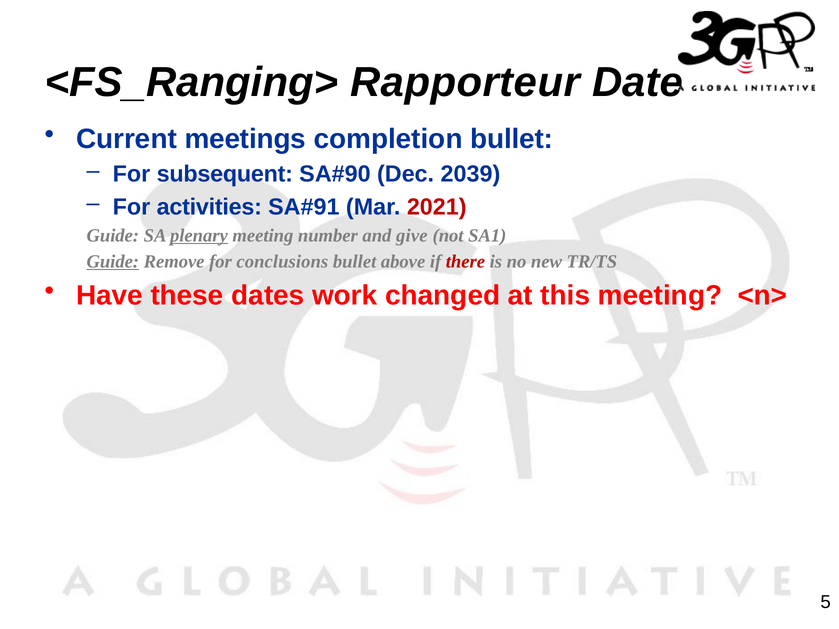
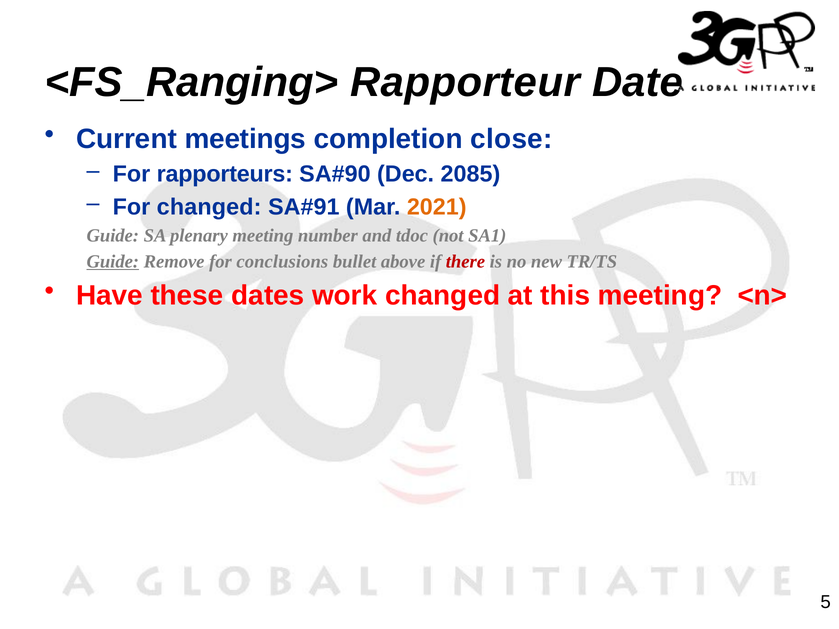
completion bullet: bullet -> close (511, 139)
subsequent: subsequent -> rapporteurs (225, 174)
2039: 2039 -> 2085 (470, 174)
For activities: activities -> changed (209, 207)
2021 colour: red -> orange (437, 207)
plenary underline: present -> none (199, 235)
give: give -> tdoc (412, 235)
